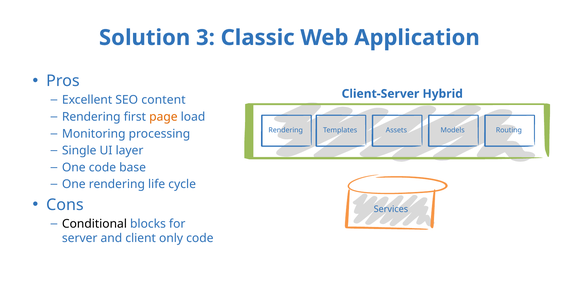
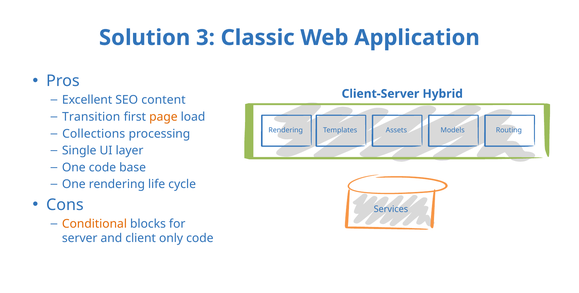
Rendering: Rendering -> Transition (91, 117)
Monitoring: Monitoring -> Collections (94, 134)
Conditional colour: black -> orange (94, 224)
